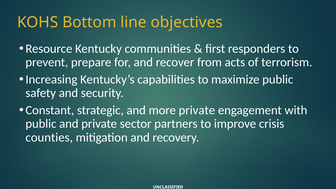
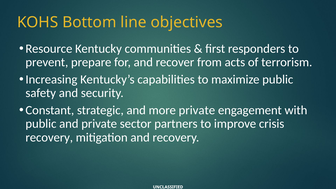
counties: counties -> recovery (49, 137)
